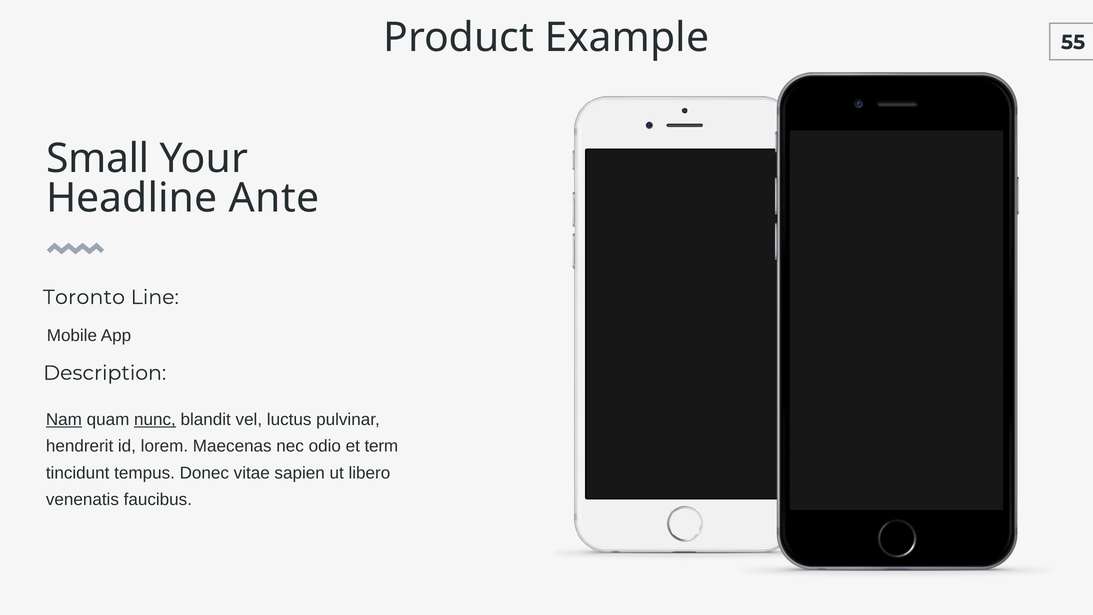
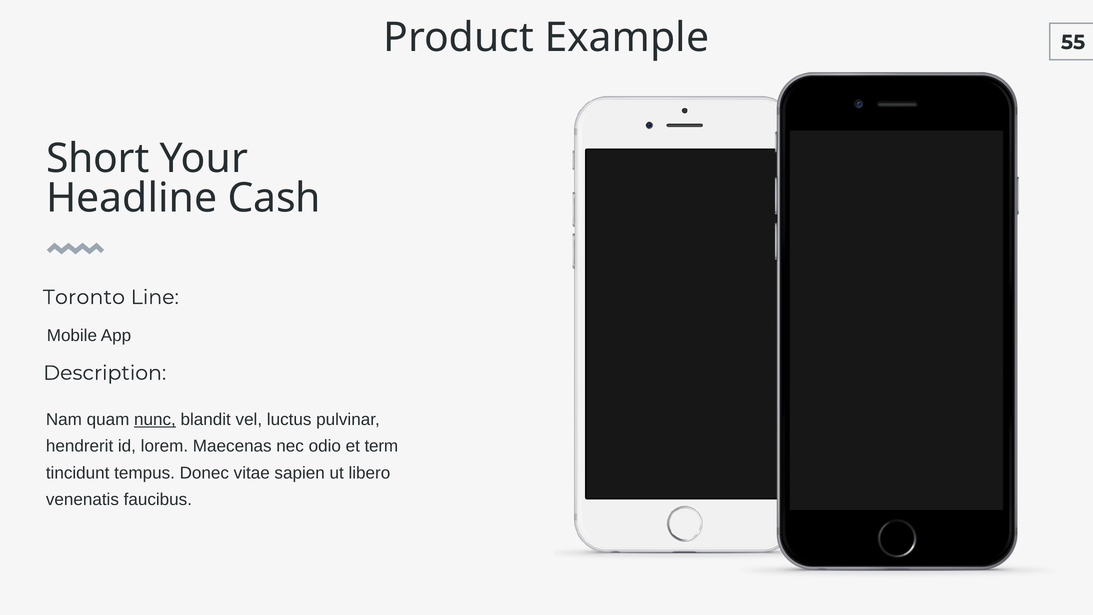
Small: Small -> Short (98, 159)
Ante: Ante -> Cash (274, 198)
Nam underline: present -> none (64, 419)
